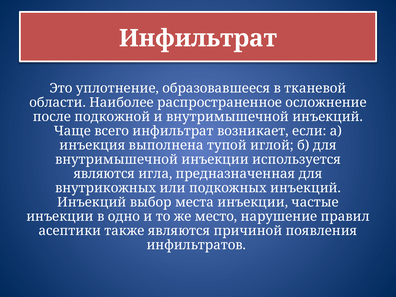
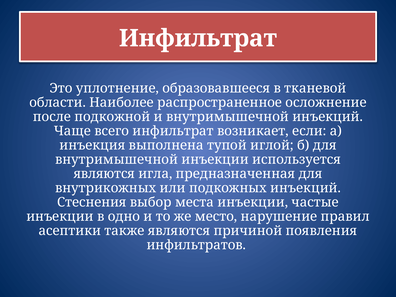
Инъекций: Инъекций -> Стеснения (92, 202)
